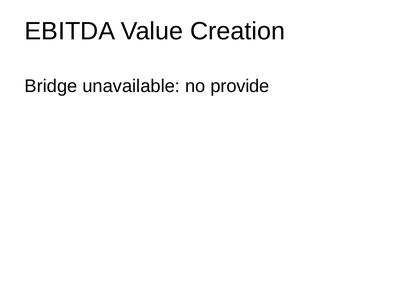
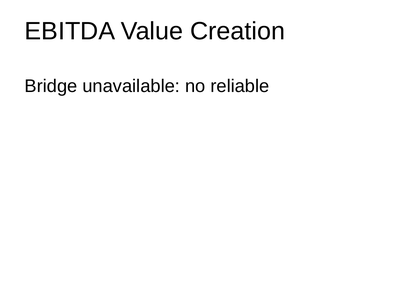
provide: provide -> reliable (240, 86)
